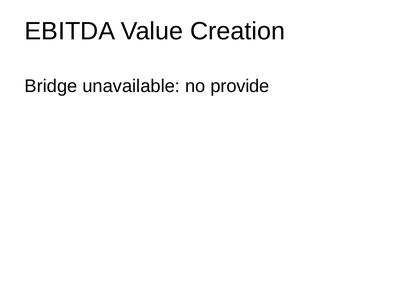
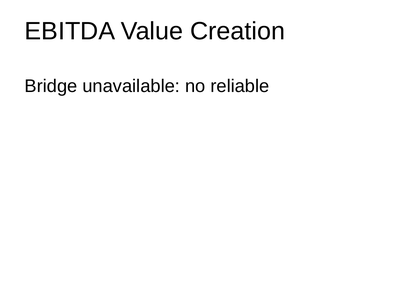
provide: provide -> reliable (240, 86)
